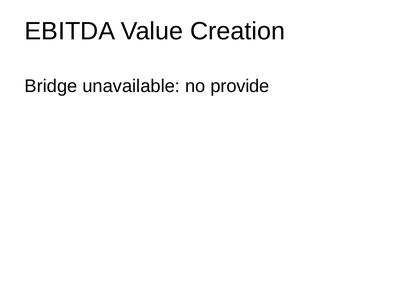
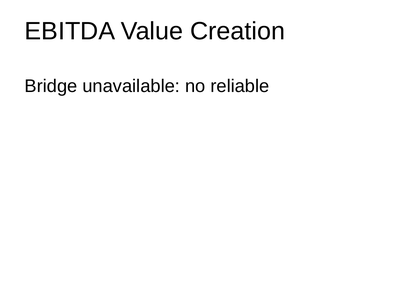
provide: provide -> reliable (240, 86)
